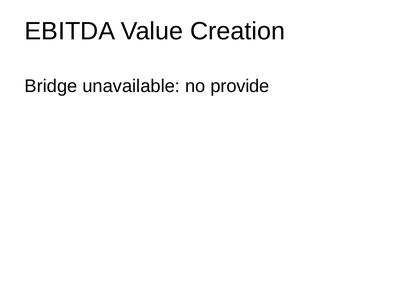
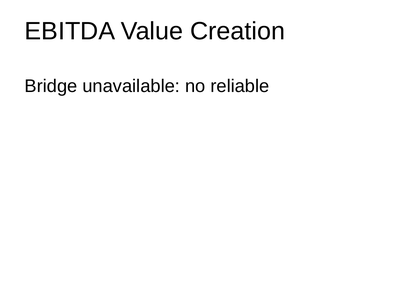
provide: provide -> reliable (240, 86)
